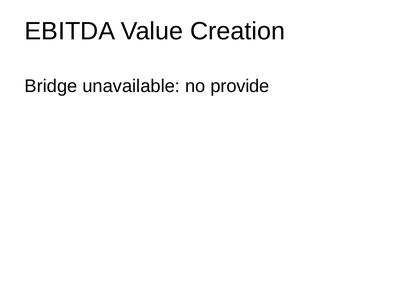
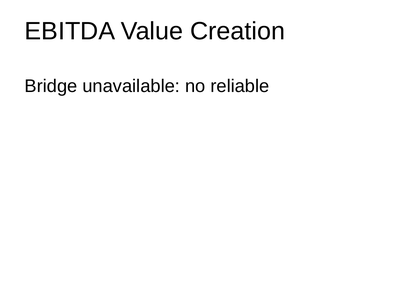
provide: provide -> reliable (240, 86)
